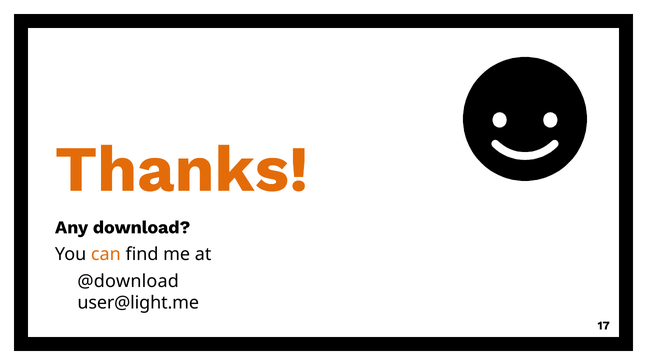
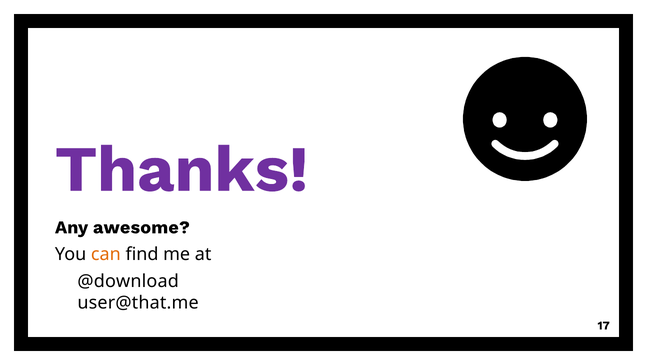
Thanks colour: orange -> purple (182, 169)
download: download -> awesome (141, 227)
user@light.me: user@light.me -> user@that.me (138, 303)
